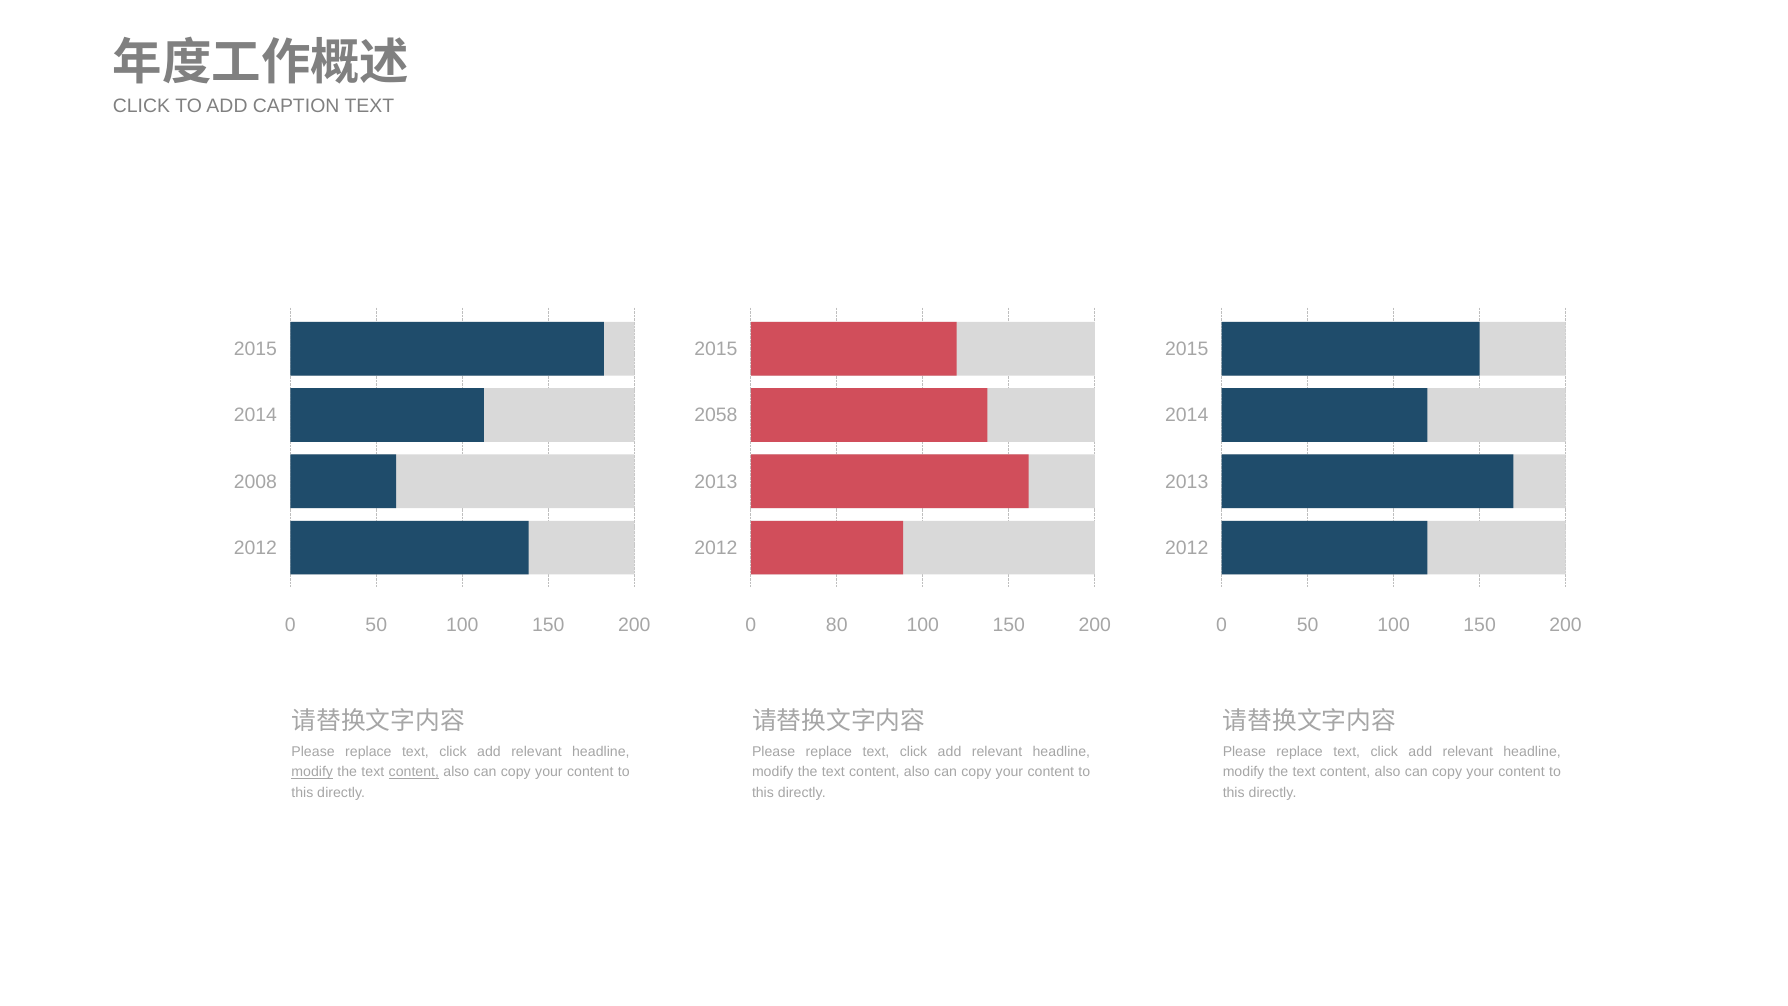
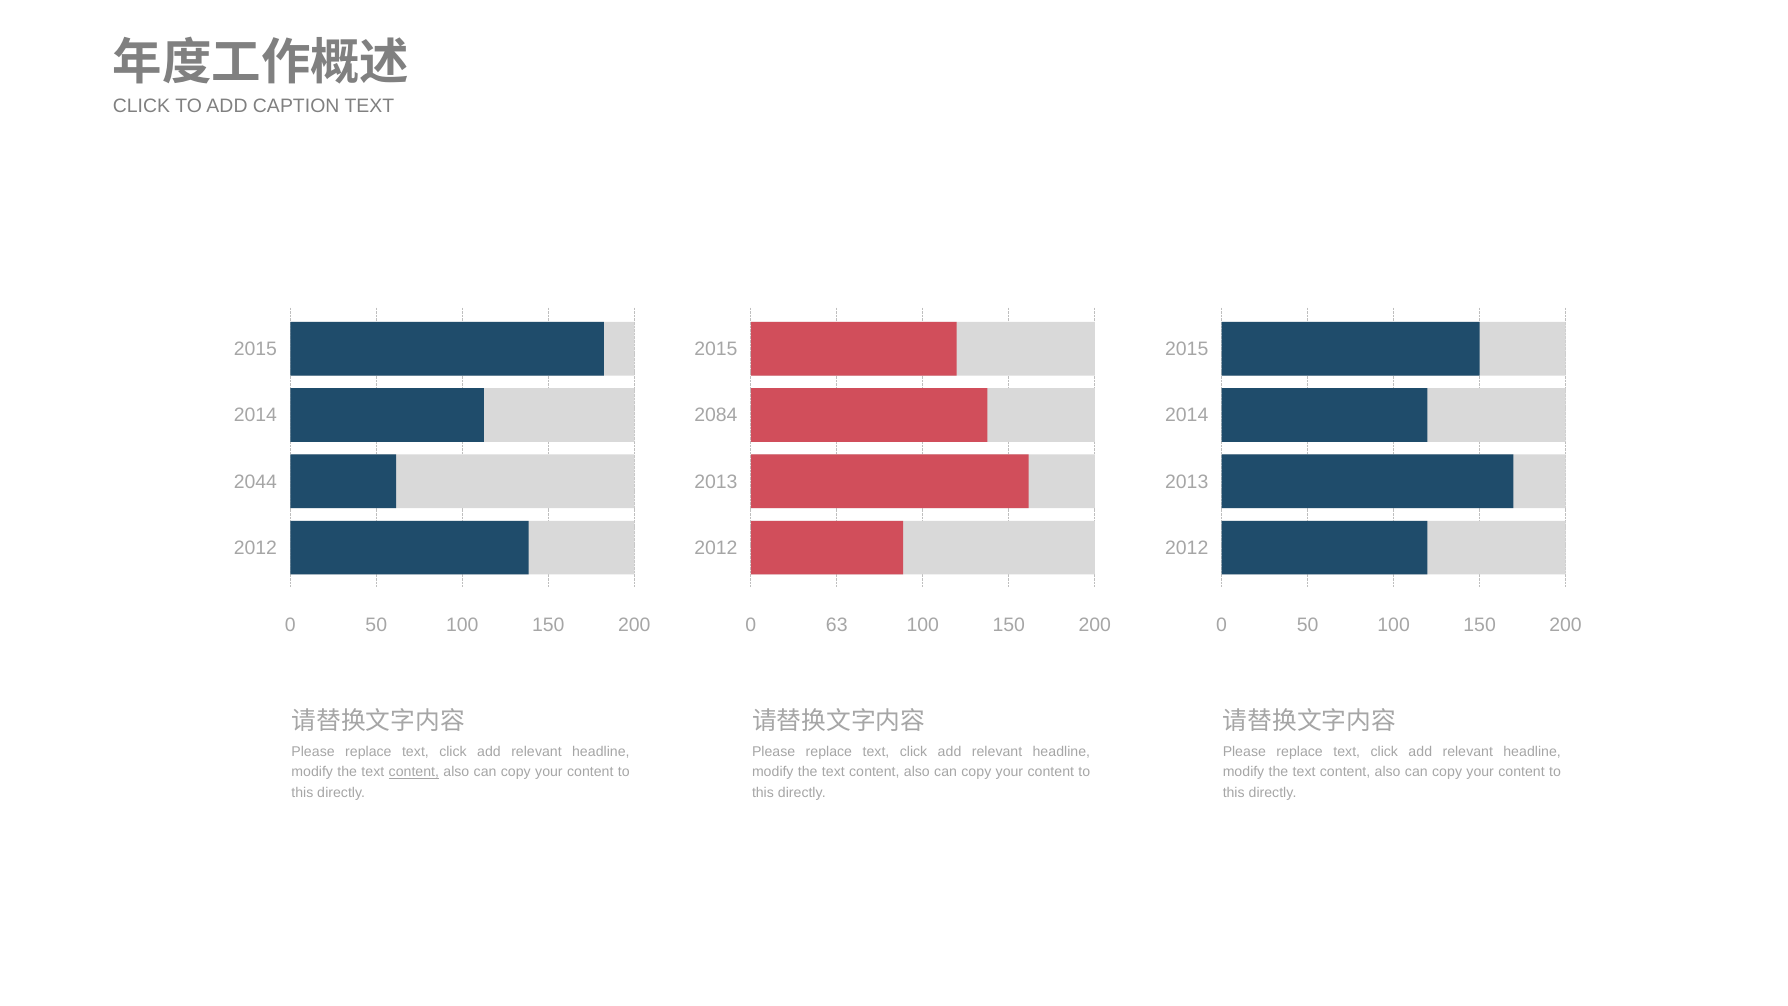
2058: 2058 -> 2084 (716, 415)
2008: 2008 -> 2044 (255, 482)
80: 80 -> 63 (837, 625)
modify underline: present -> none (312, 772)
